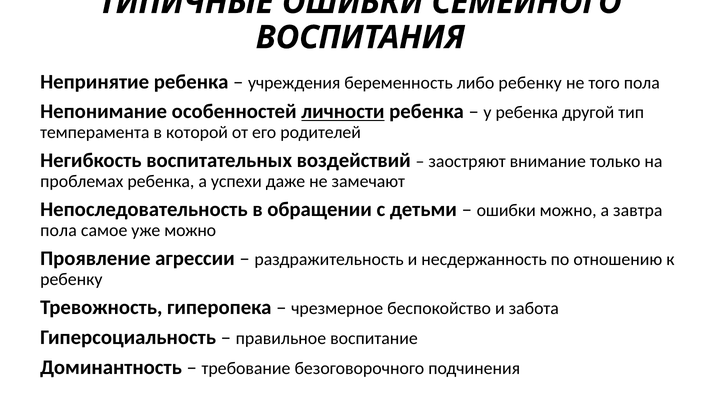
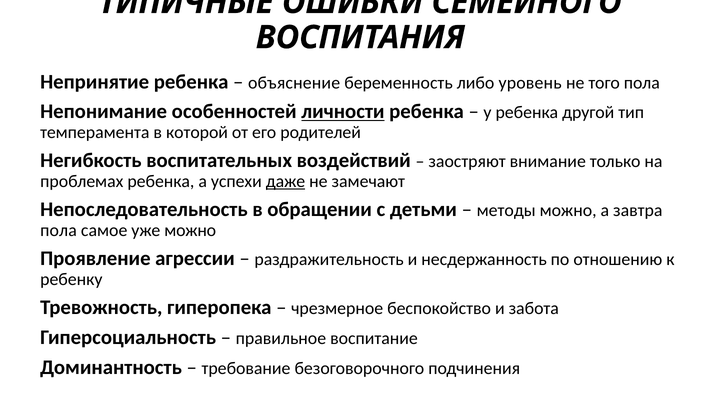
учреждения: учреждения -> объяснение (294, 83)
либо ребенку: ребенку -> уровень (530, 83)
даже underline: none -> present (286, 182)
ошибки: ошибки -> методы (506, 211)
